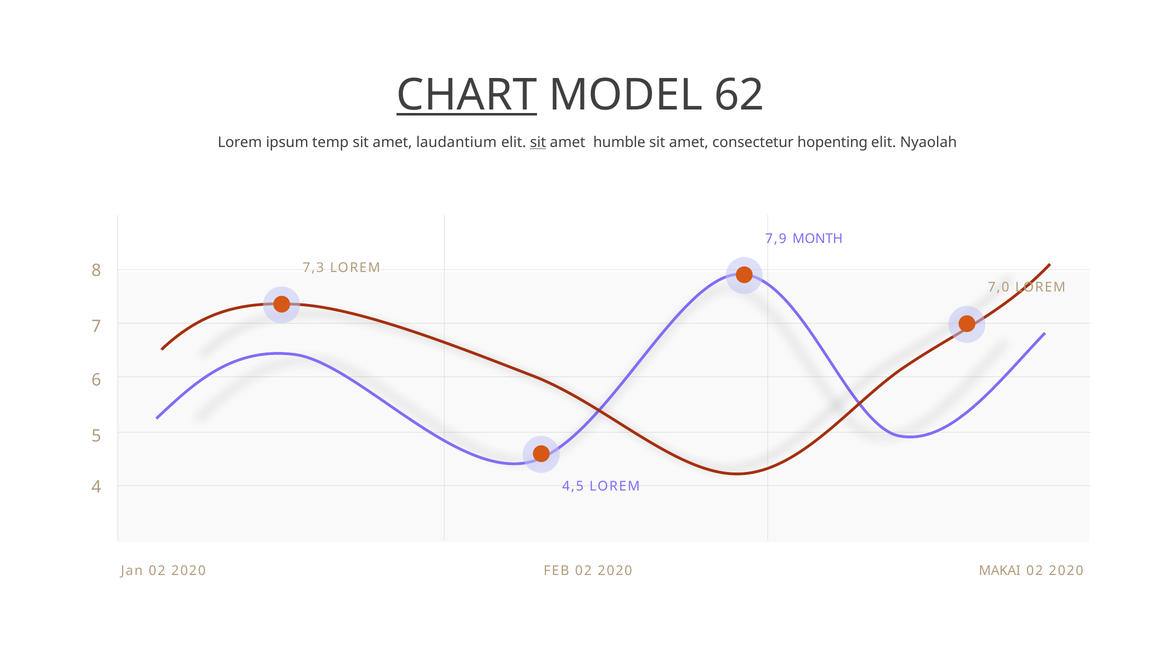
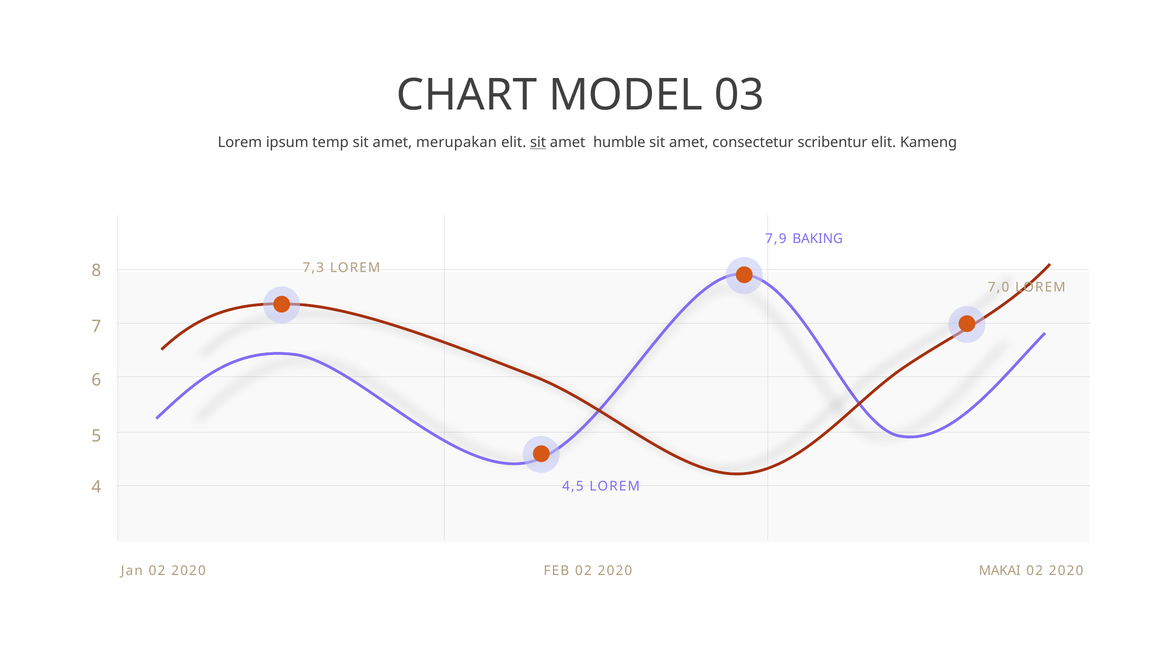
CHART underline: present -> none (467, 95)
62: 62 -> 03 (739, 95)
laudantium: laudantium -> merupakan (456, 142)
hopenting: hopenting -> scribentur (833, 142)
Nyaolah: Nyaolah -> Kameng (929, 142)
MONTH: MONTH -> BAKING (818, 238)
